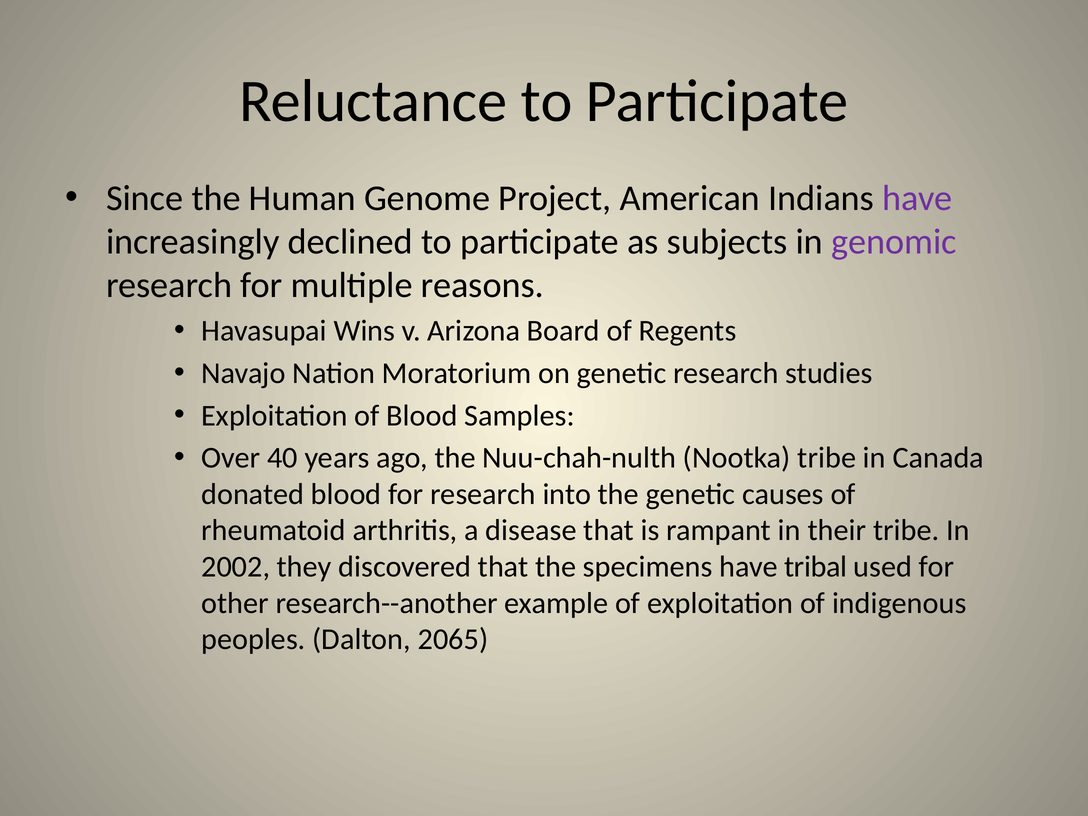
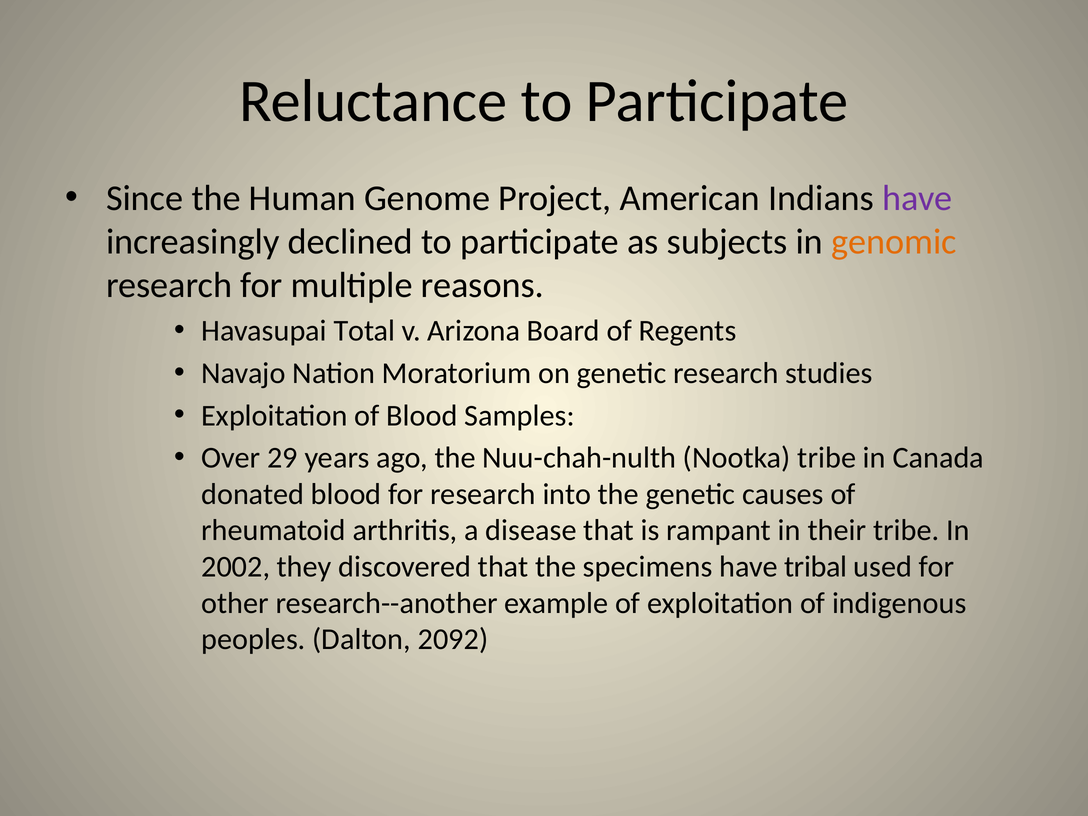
genomic colour: purple -> orange (894, 242)
Wins: Wins -> Total (364, 331)
40: 40 -> 29 (282, 458)
2065: 2065 -> 2092 (453, 639)
